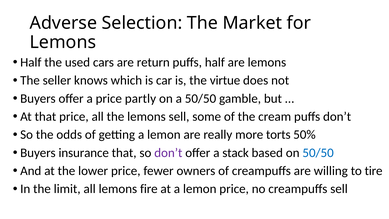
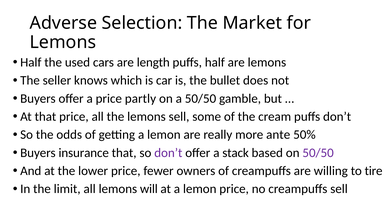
return: return -> length (153, 62)
virtue: virtue -> bullet (225, 80)
torts: torts -> ante (278, 135)
50/50 colour: blue -> purple (318, 153)
fire: fire -> will (149, 189)
